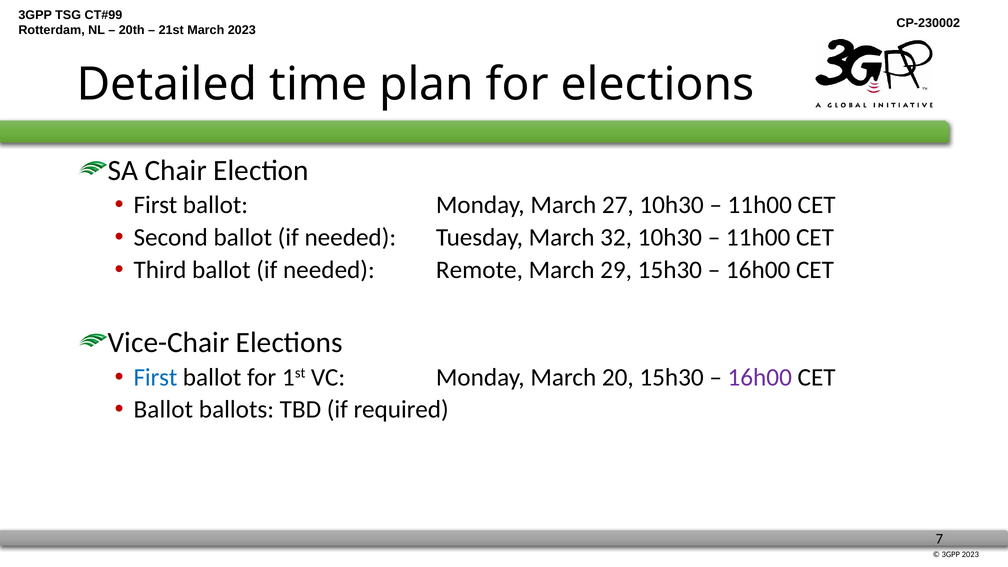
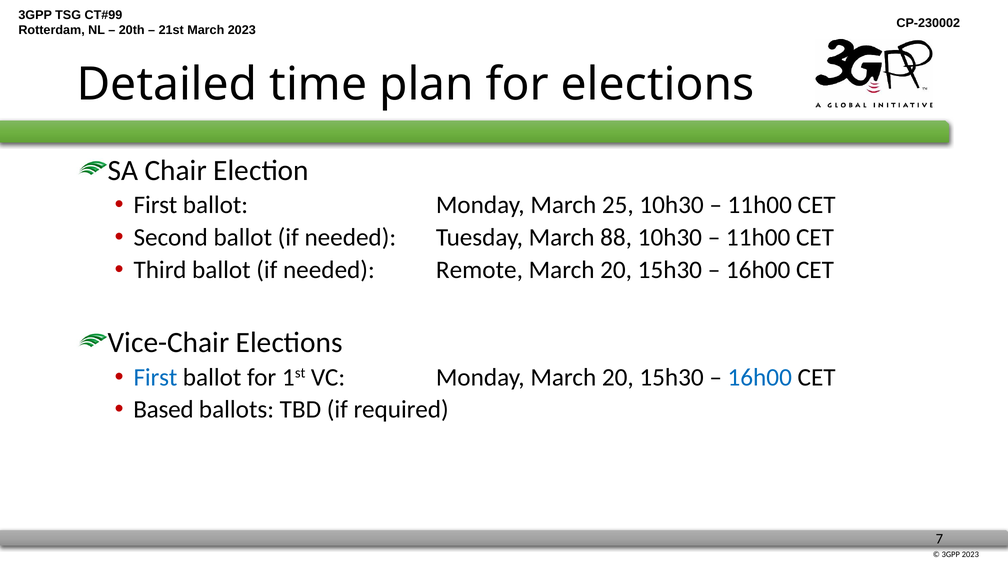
27: 27 -> 25 (618, 205)
32: 32 -> 88 (616, 238)
29: 29 -> 20 (616, 270)
16h00 colour: purple -> blue (760, 377)
Ballot: Ballot -> Based (163, 410)
